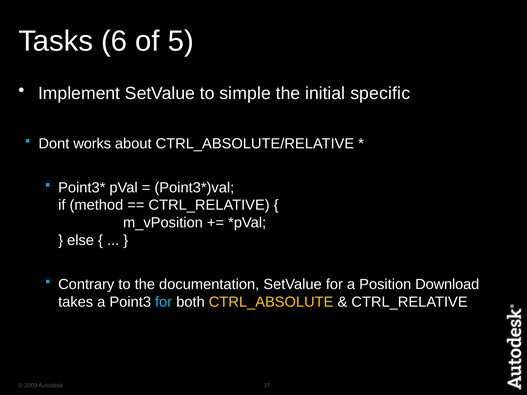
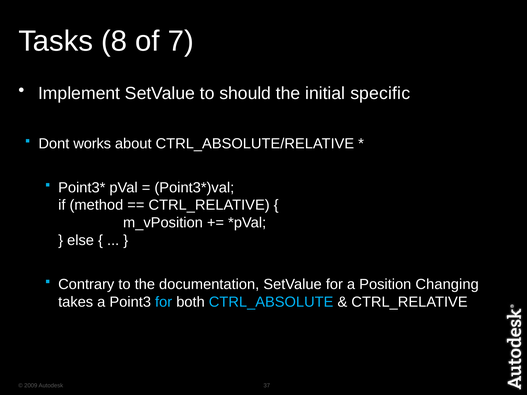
6: 6 -> 8 (114, 41)
5: 5 -> 7 (181, 41)
simple: simple -> should (245, 93)
Download: Download -> Changing (447, 284)
CTRL_ABSOLUTE colour: yellow -> light blue (271, 302)
